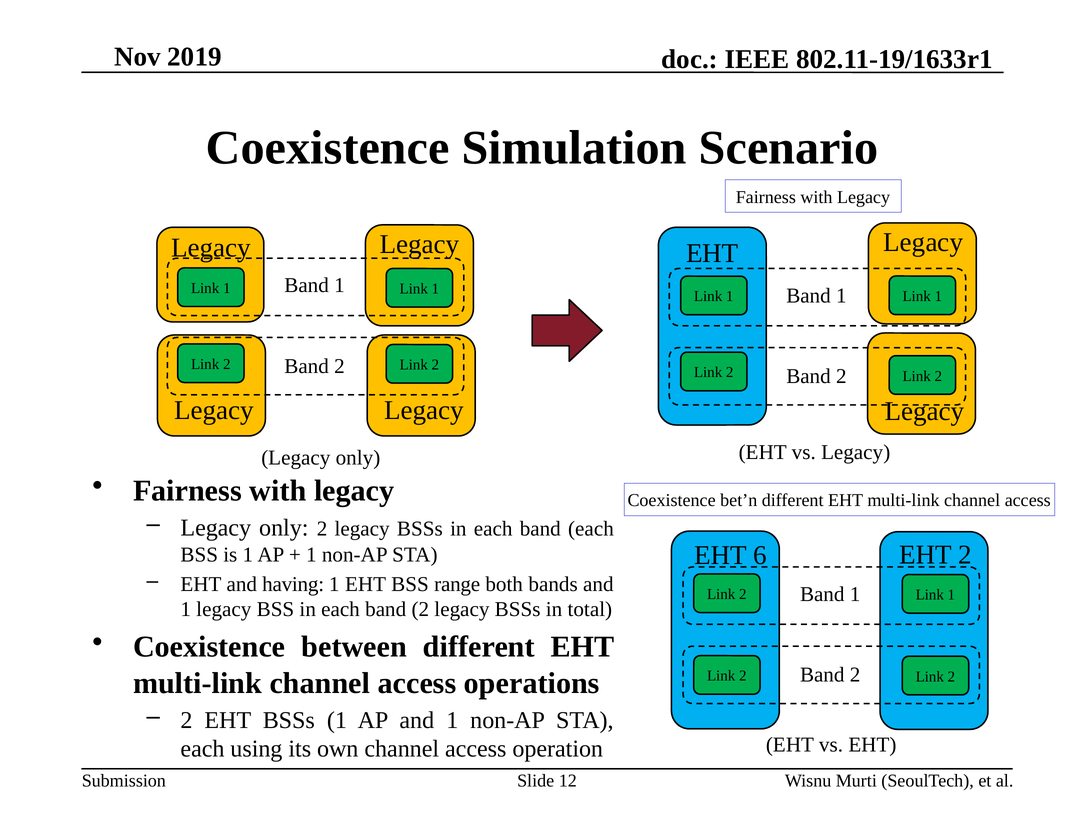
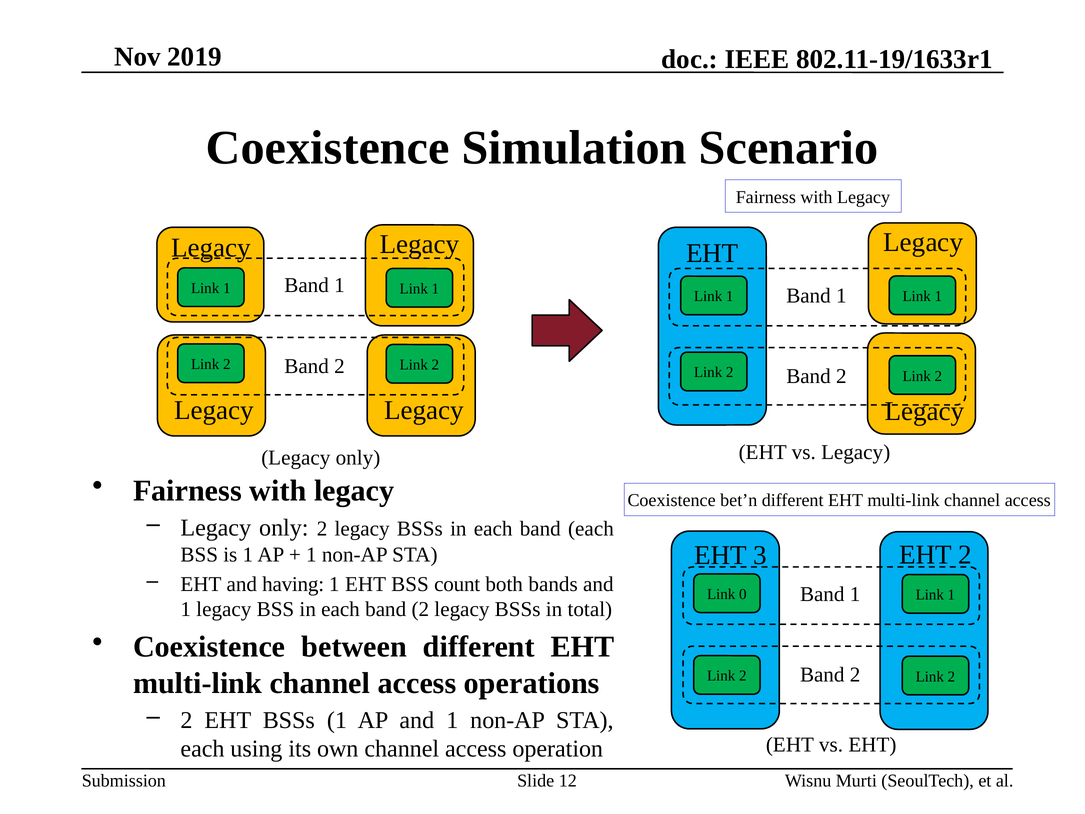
6: 6 -> 3 (760, 555)
range: range -> count (457, 584)
2: 2 -> 0 (743, 594)
